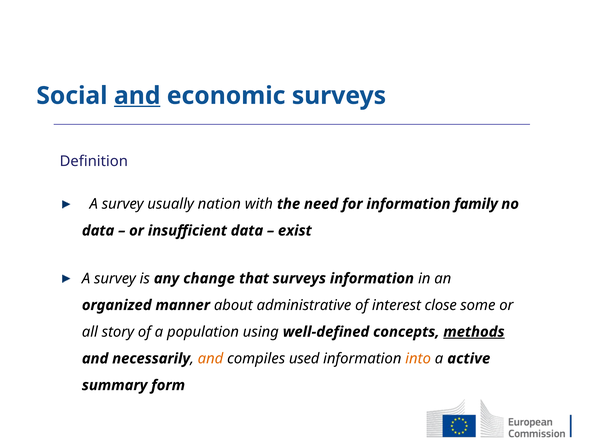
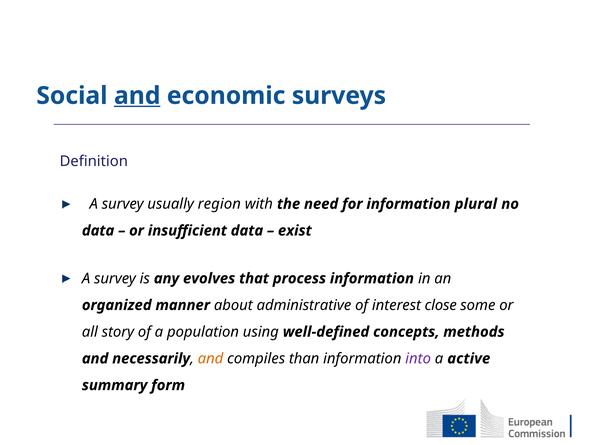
nation: nation -> region (219, 204)
family: family -> plural (476, 204)
change: change -> evolves (209, 278)
that surveys: surveys -> process (299, 278)
methods underline: present -> none (474, 332)
used: used -> than (304, 358)
into colour: orange -> purple (418, 358)
